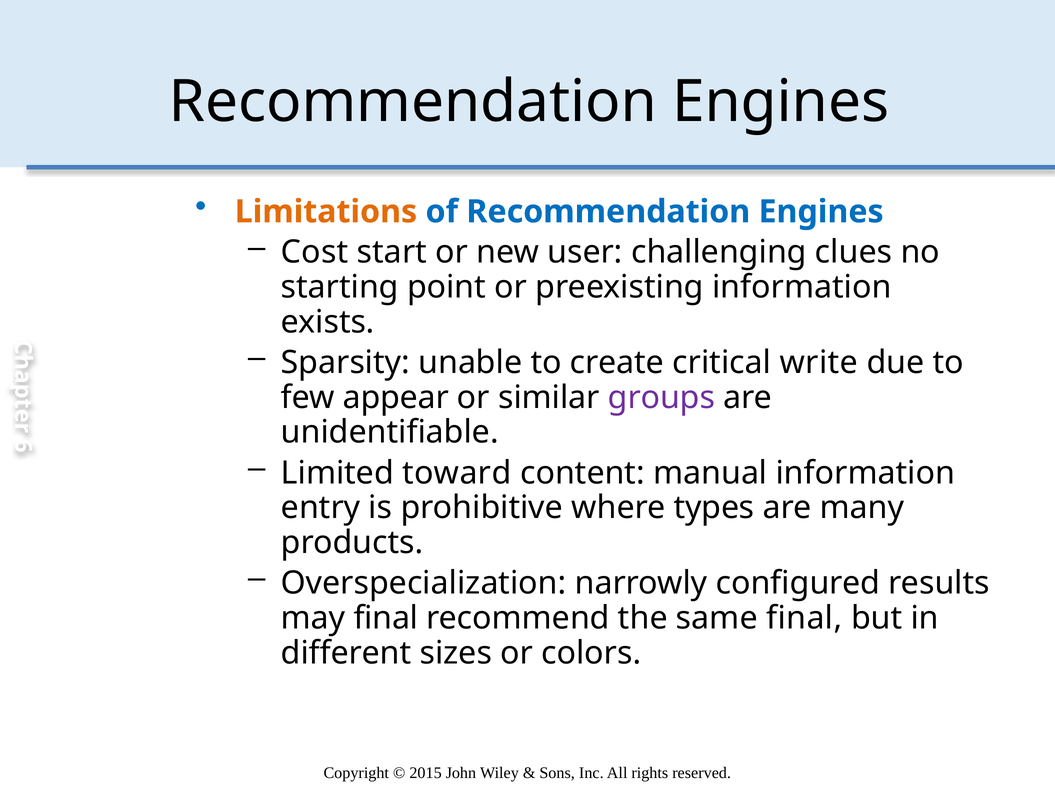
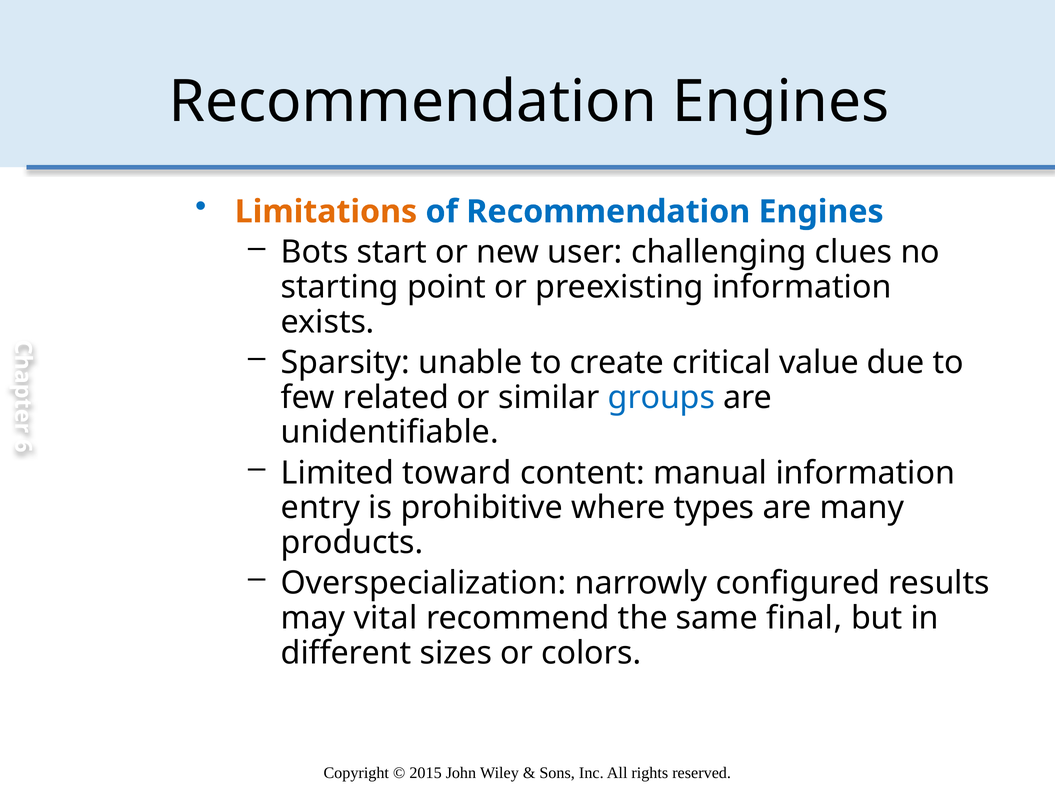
Cost: Cost -> Bots (315, 252)
write: write -> value (819, 362)
appear: appear -> related (396, 397)
groups colour: purple -> blue (662, 397)
may final: final -> vital (386, 617)
